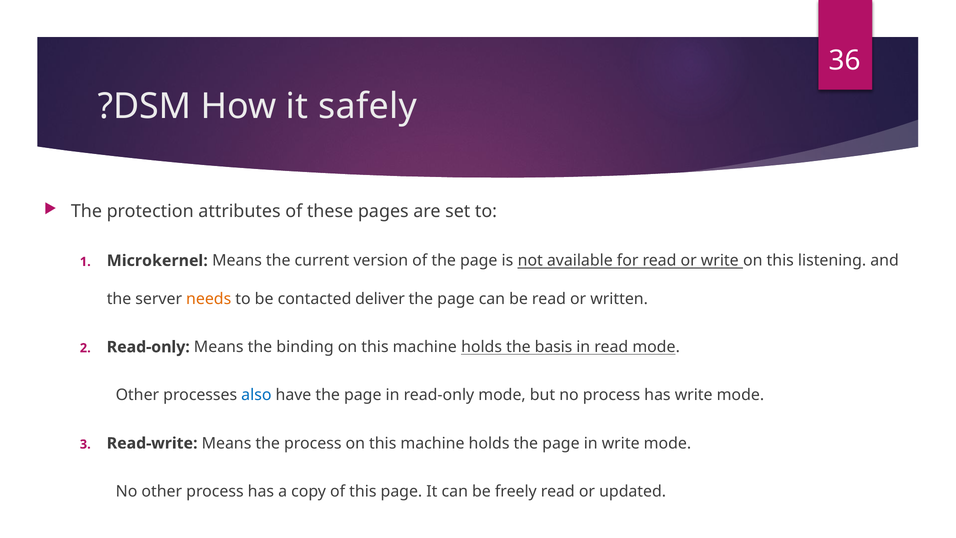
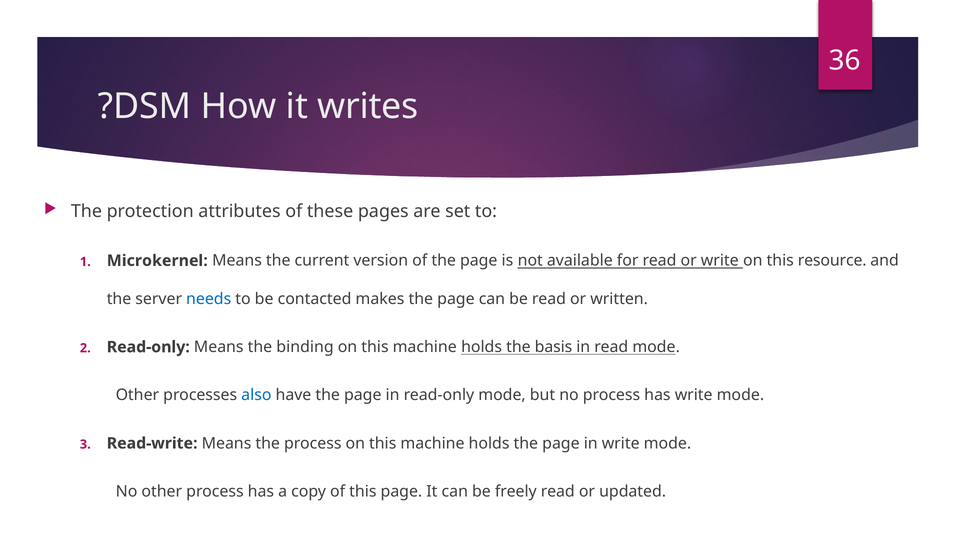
safely: safely -> writes (368, 107)
listening: listening -> resource (832, 261)
needs colour: orange -> blue (209, 299)
deliver: deliver -> makes (380, 299)
